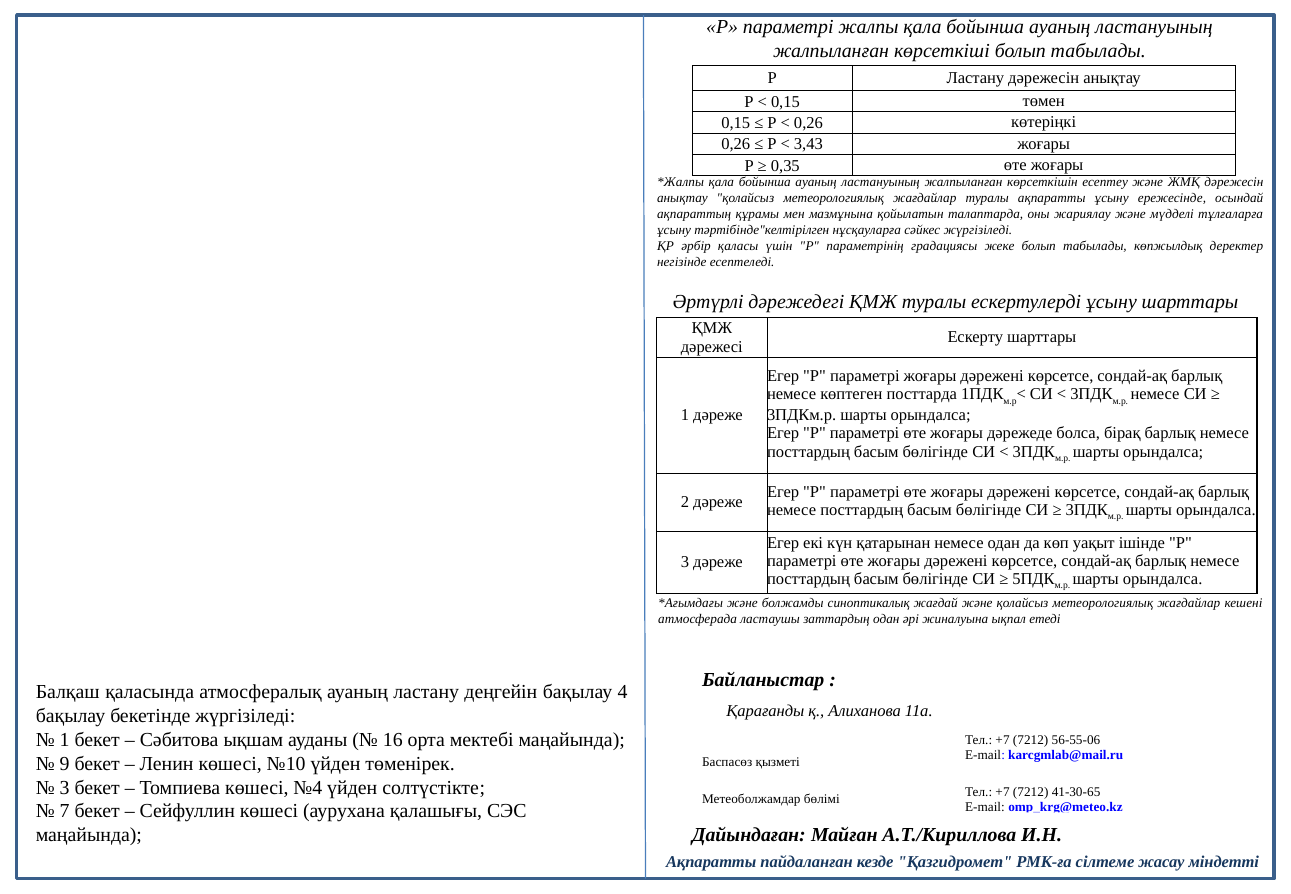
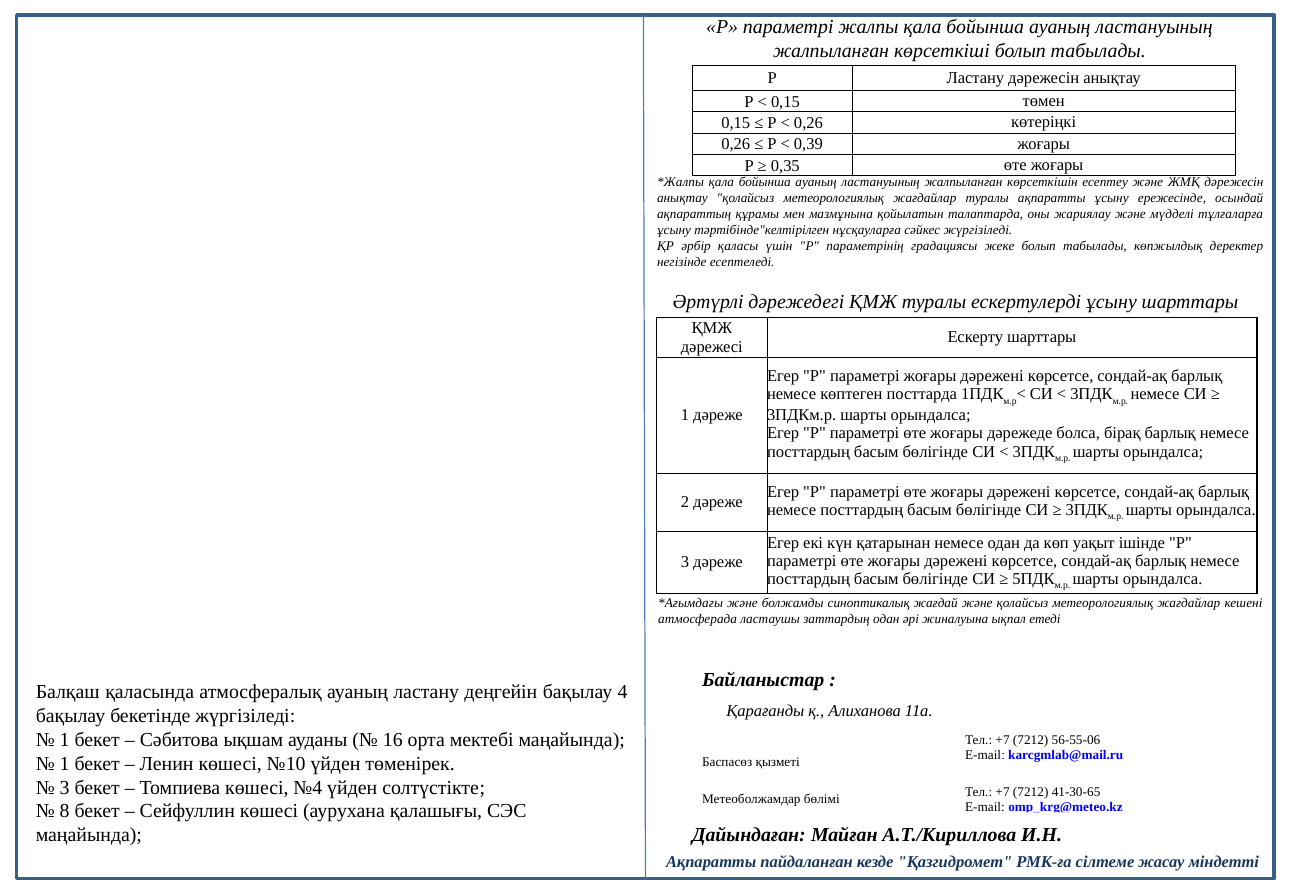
3,43: 3,43 -> 0,39 (808, 144)
9: 9 -> 1 (65, 763)
7: 7 -> 8 (65, 811)
